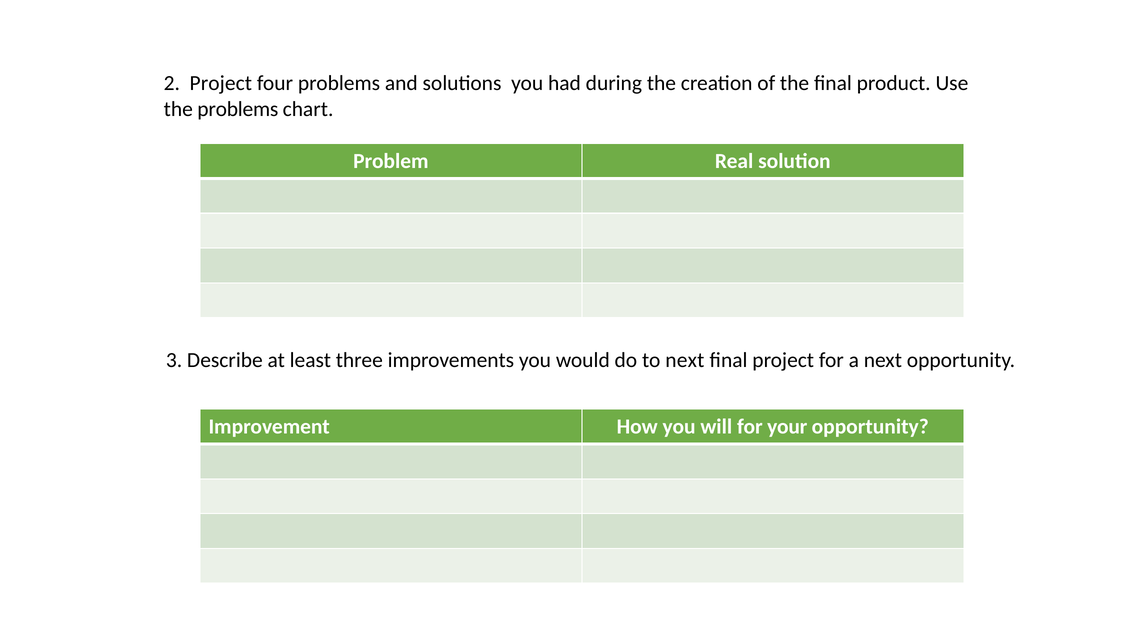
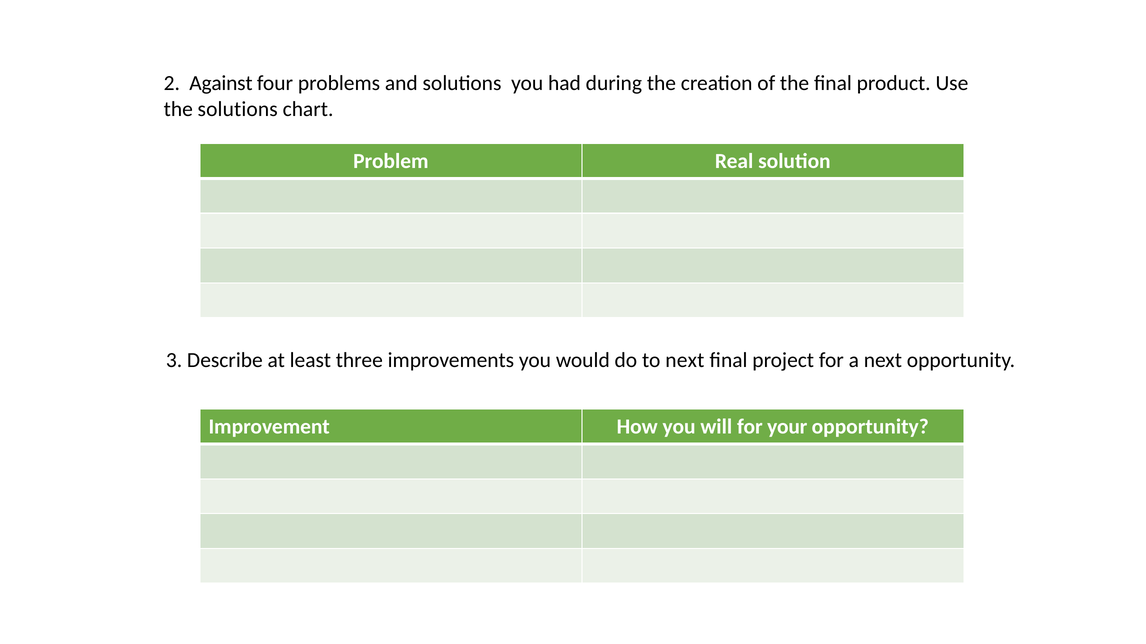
2 Project: Project -> Against (221, 83)
the problems: problems -> solutions (238, 109)
